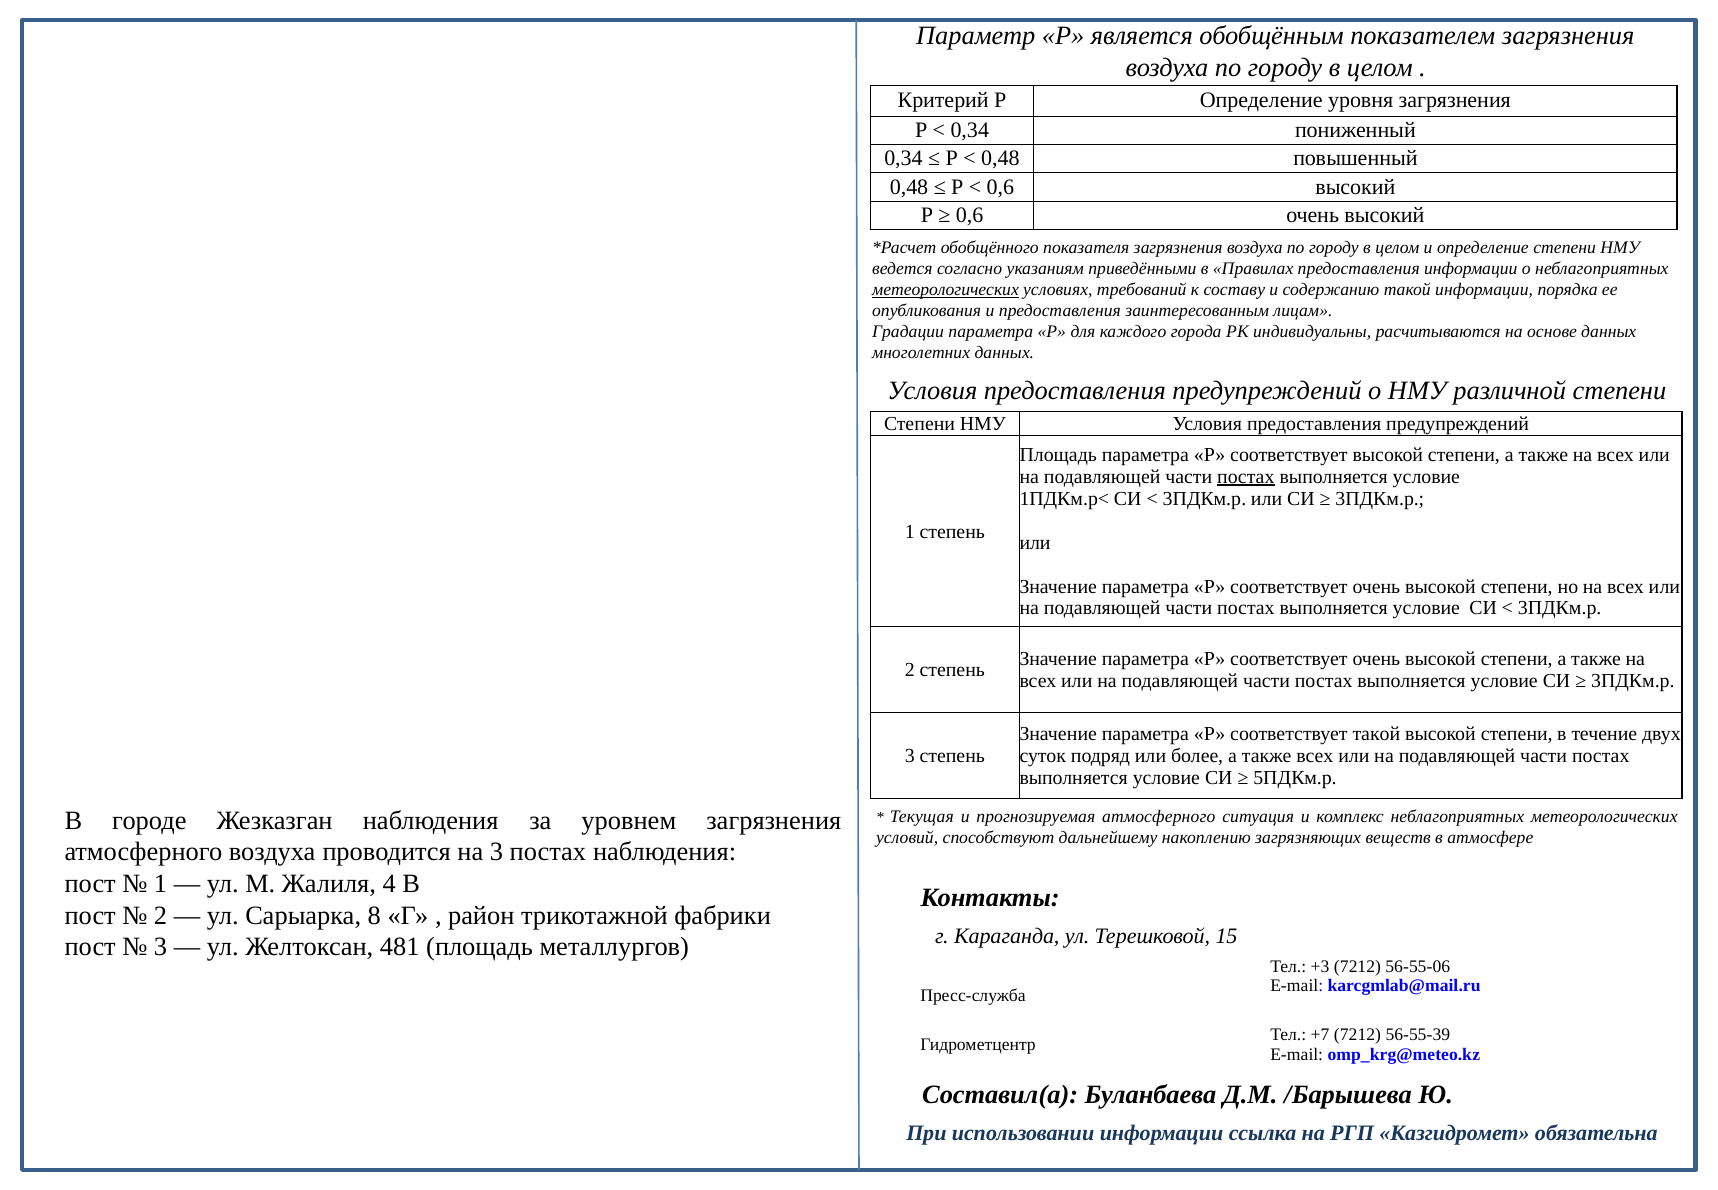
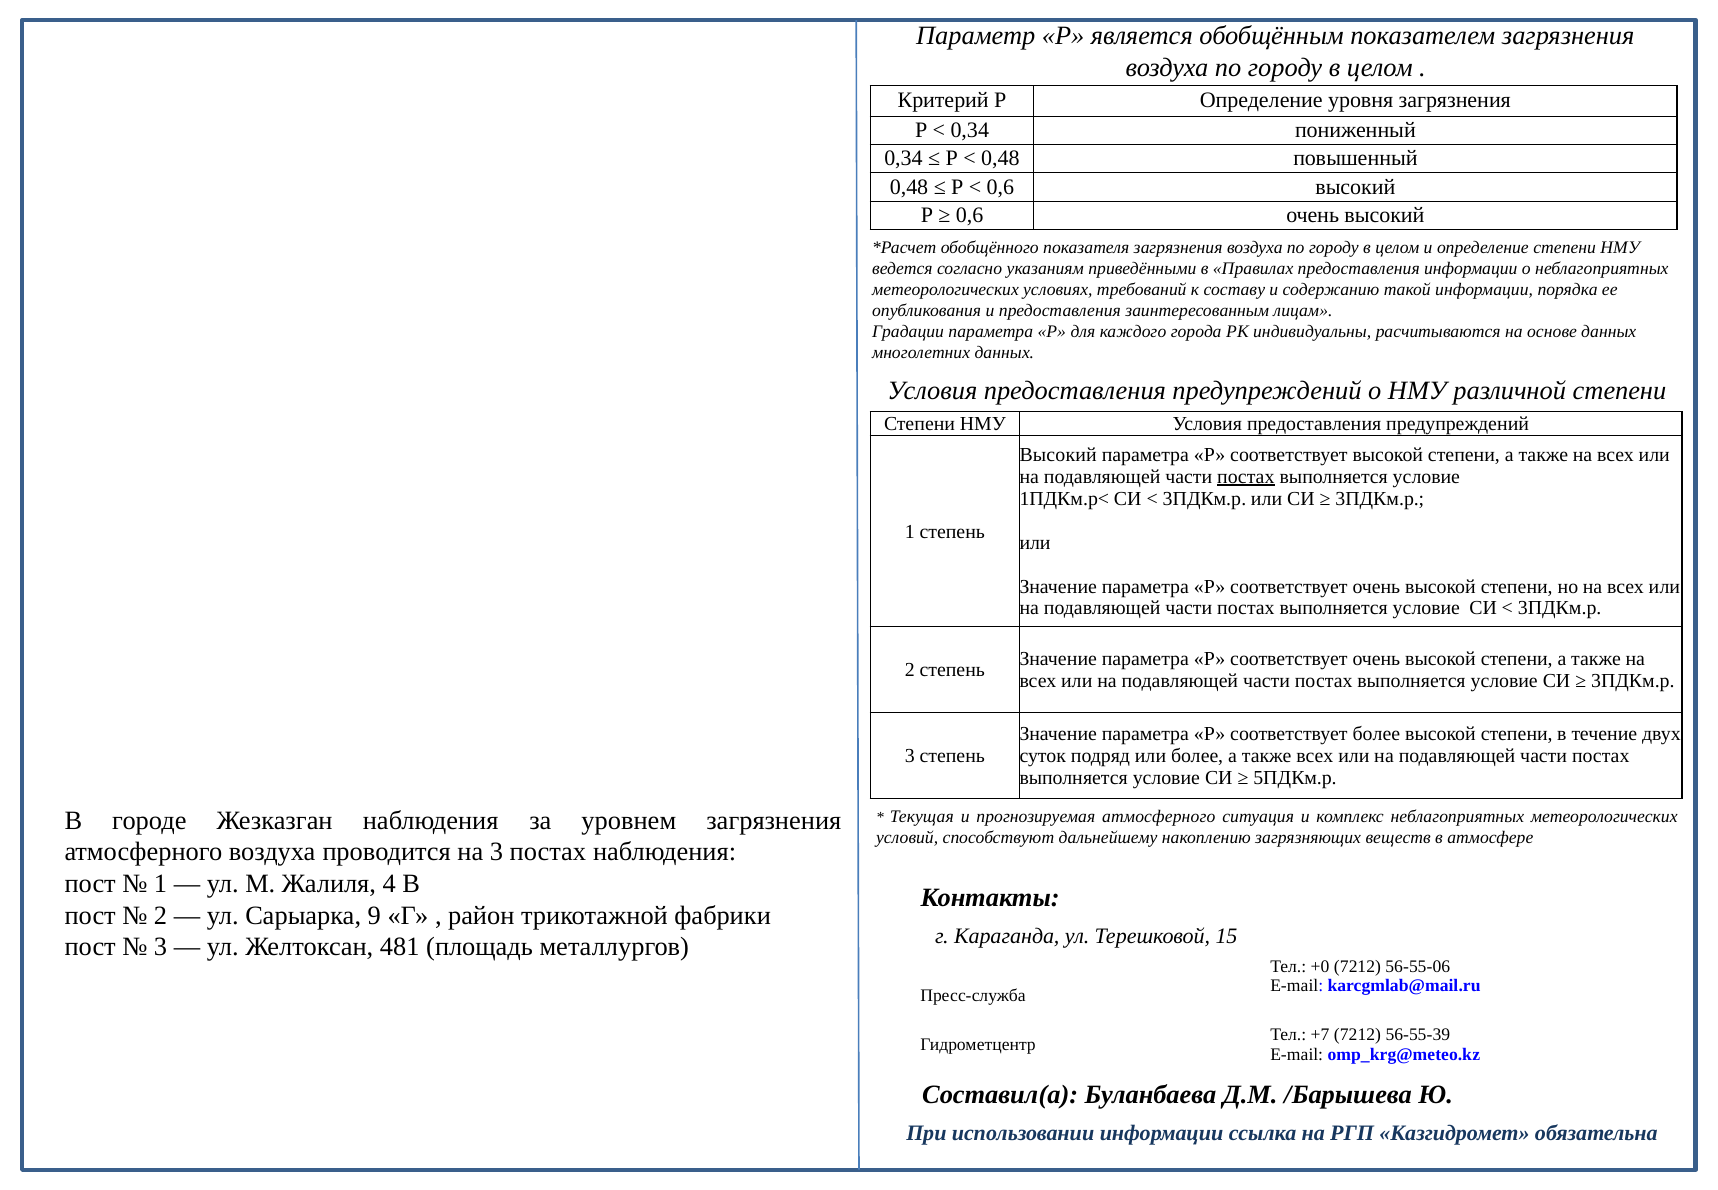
метеорологических underline: present -> none (945, 289)
Площадь: Площадь -> Высокий (1058, 454)
соответствует такой: такой -> более (1376, 734)
8: 8 -> 9 (374, 915)
+3: +3 -> +0 (1320, 966)
